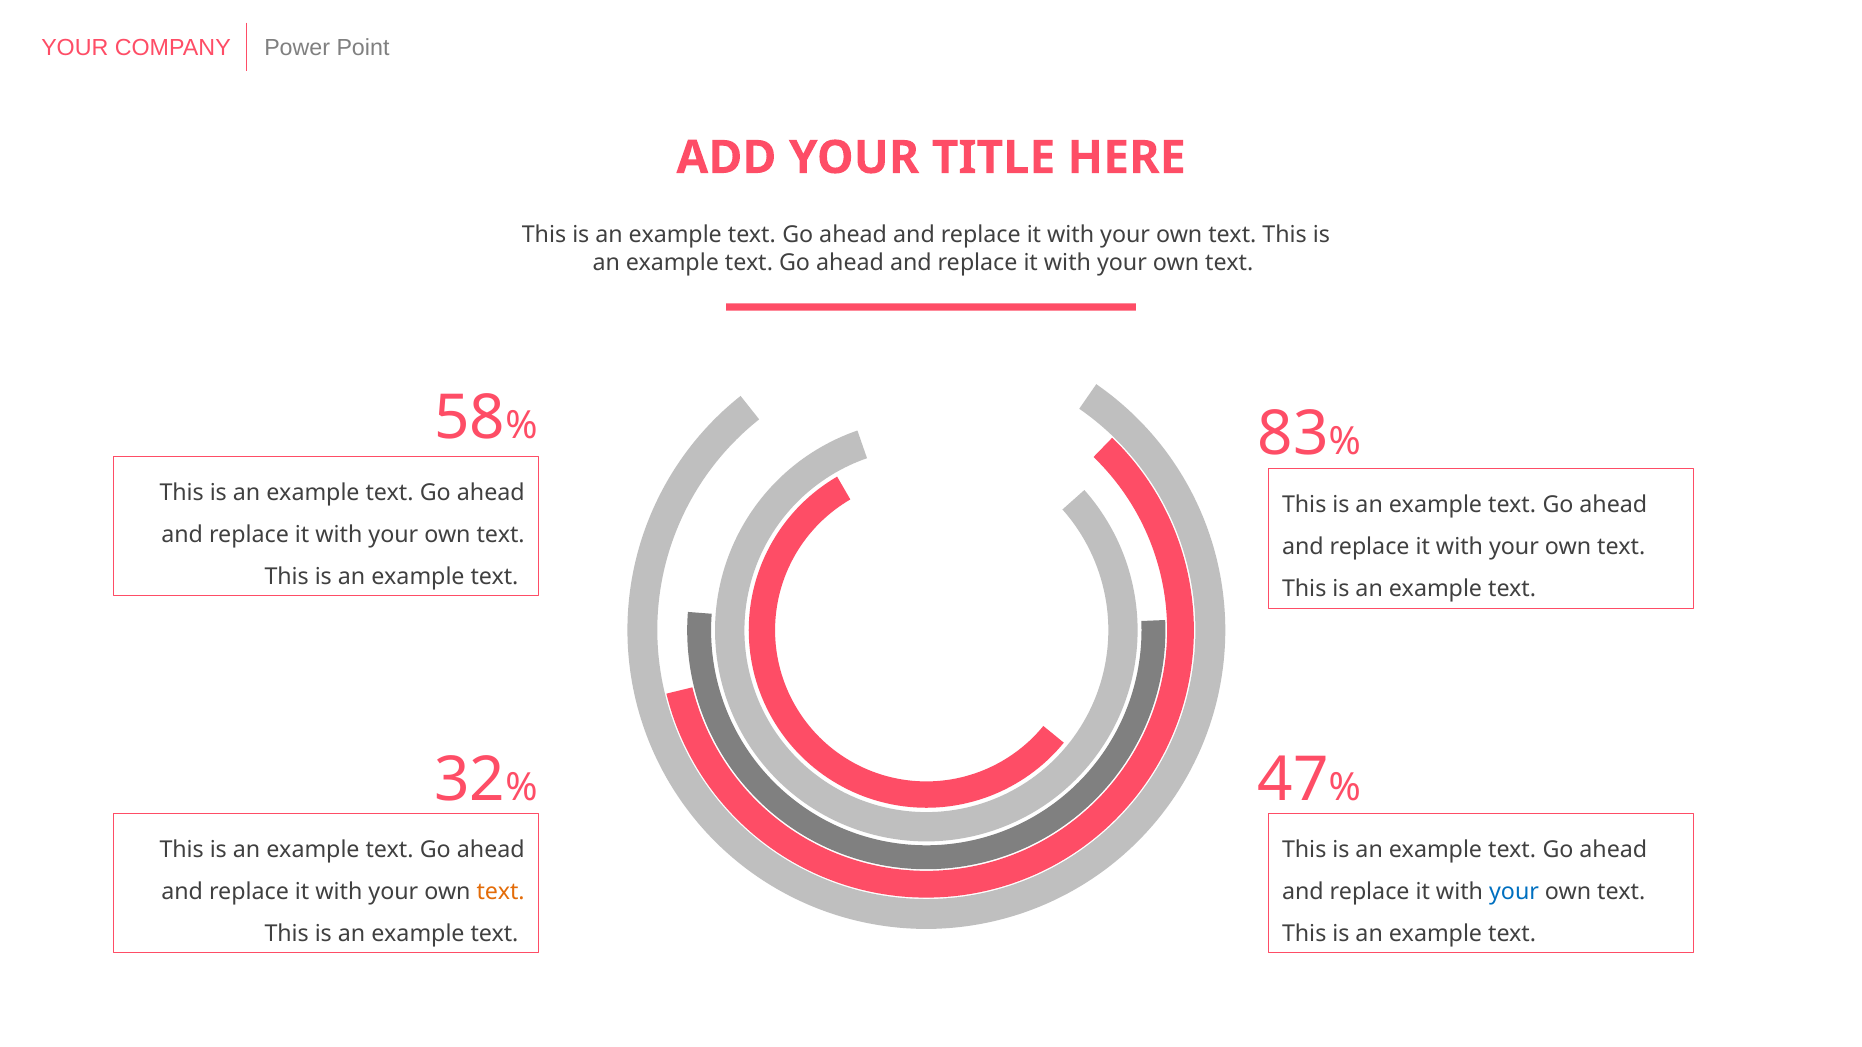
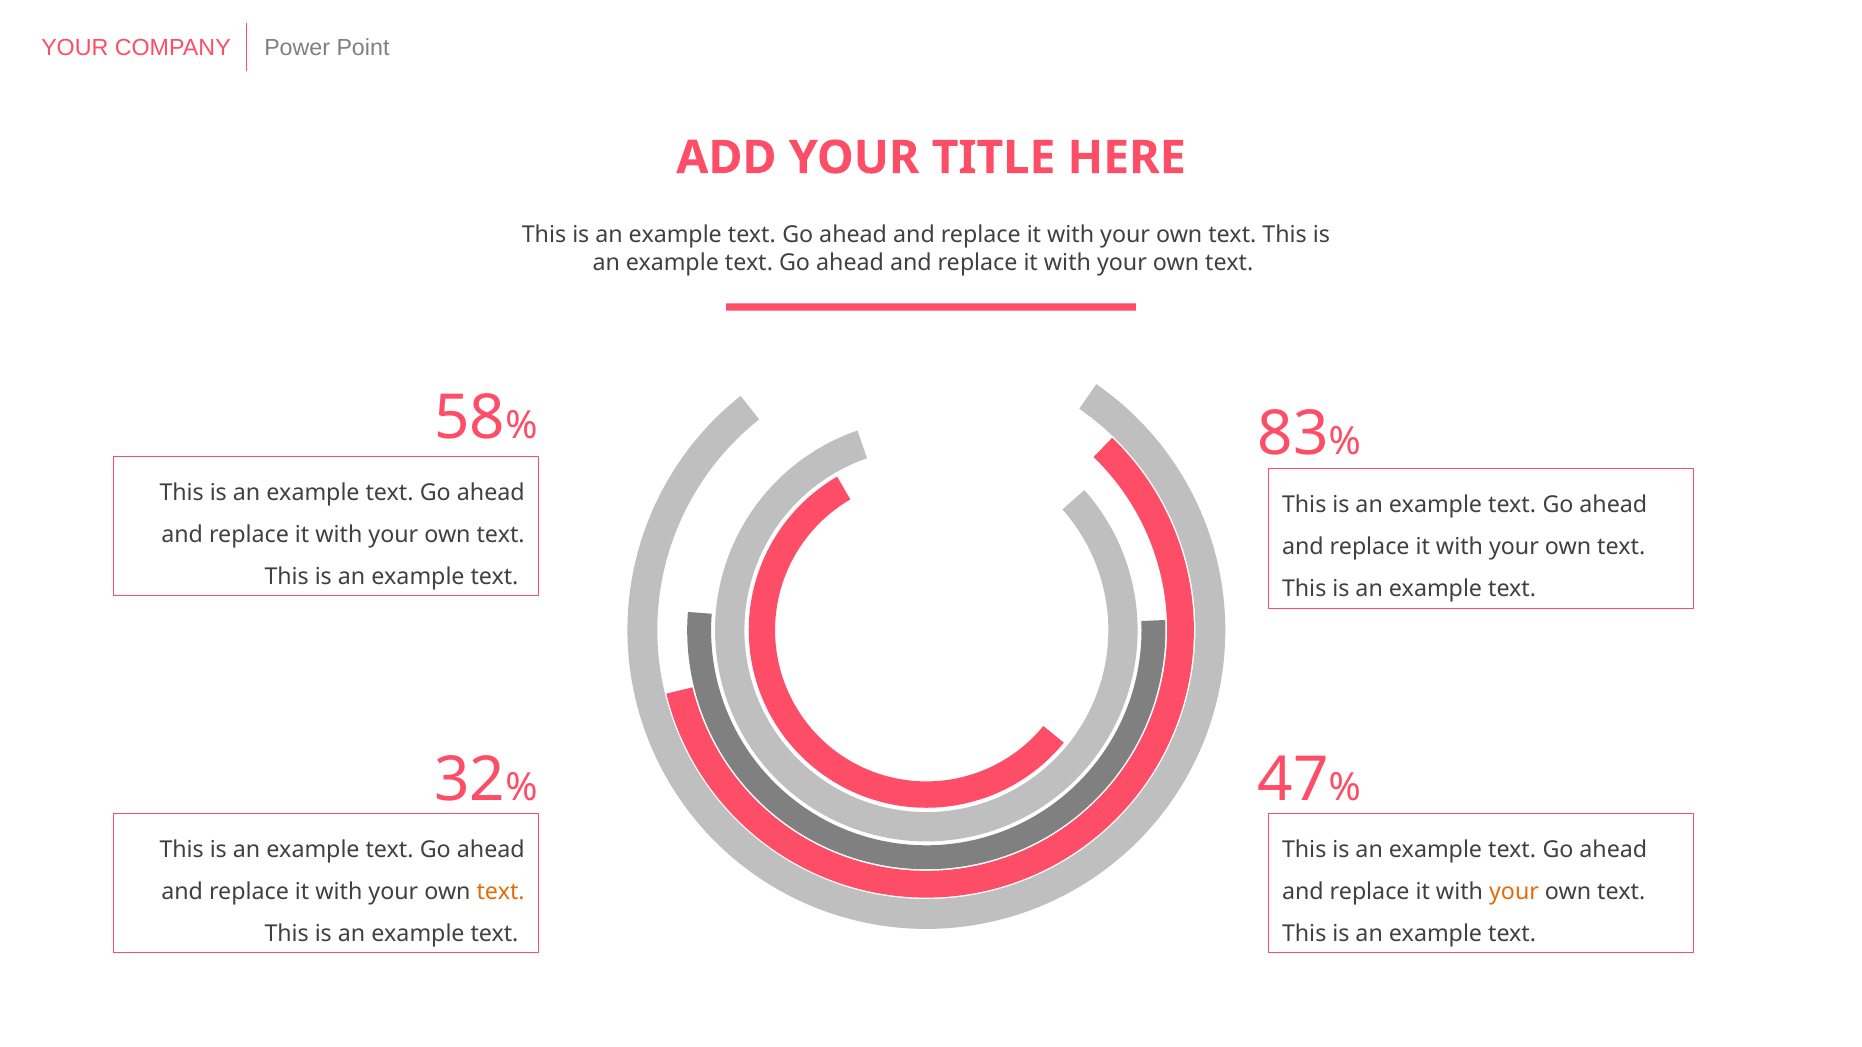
your colour: blue -> orange (1514, 892)
